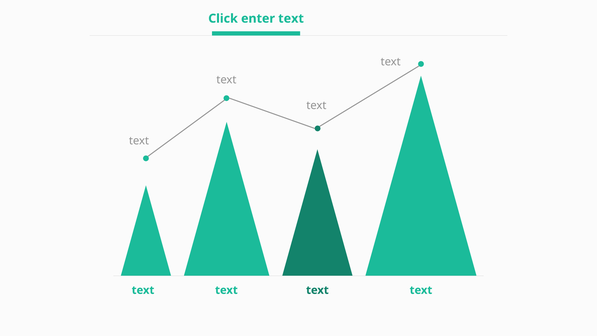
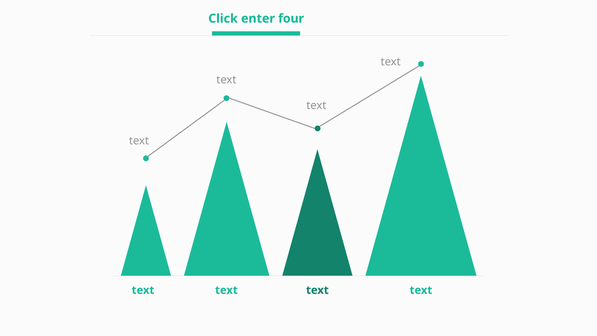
enter text: text -> four (291, 19)
